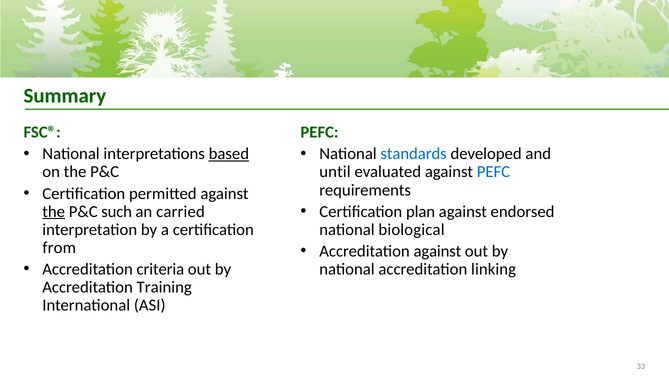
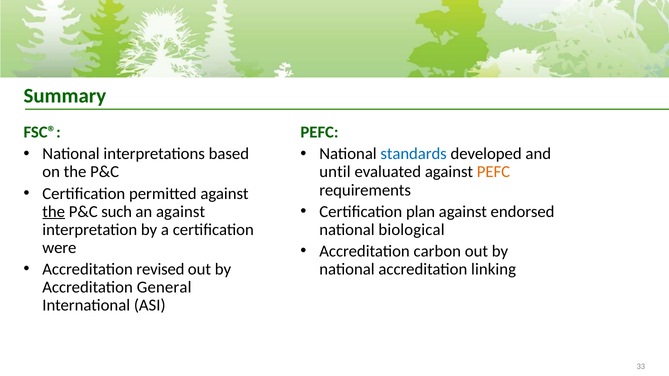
based underline: present -> none (229, 154)
PEFC colour: blue -> orange (493, 172)
an carried: carried -> against (181, 212)
from: from -> were (59, 248)
Accreditation against: against -> carbon (437, 251)
criteria: criteria -> revised (160, 269)
Training: Training -> General (164, 287)
